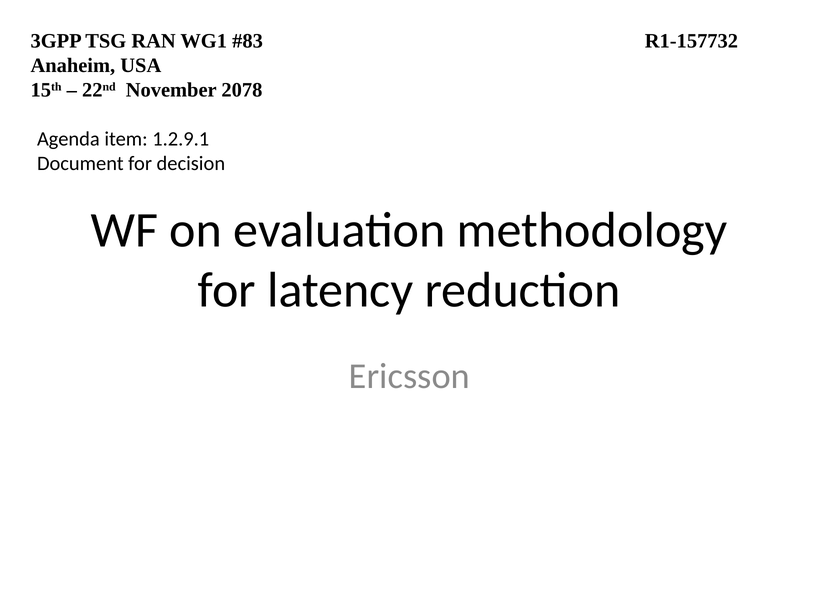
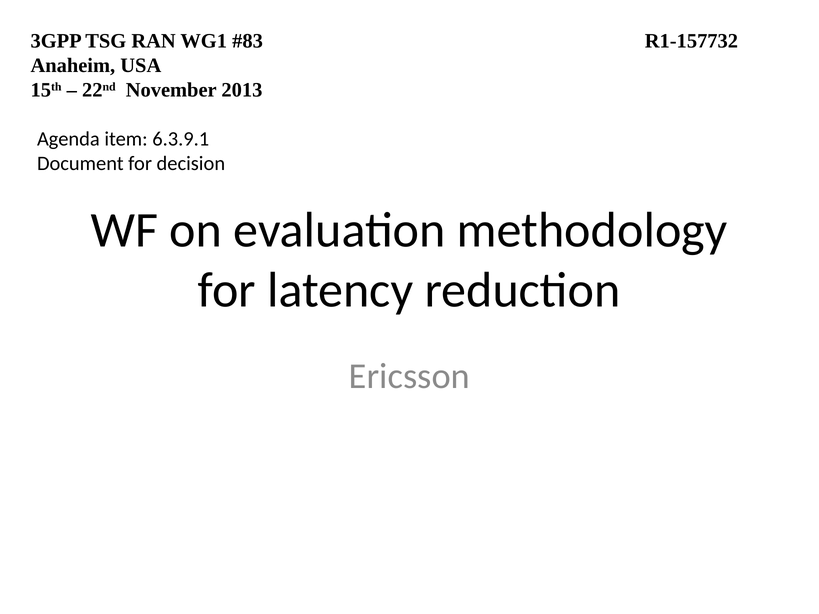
2078: 2078 -> 2013 (242, 90)
1.2.9.1: 1.2.9.1 -> 6.3.9.1 (181, 139)
